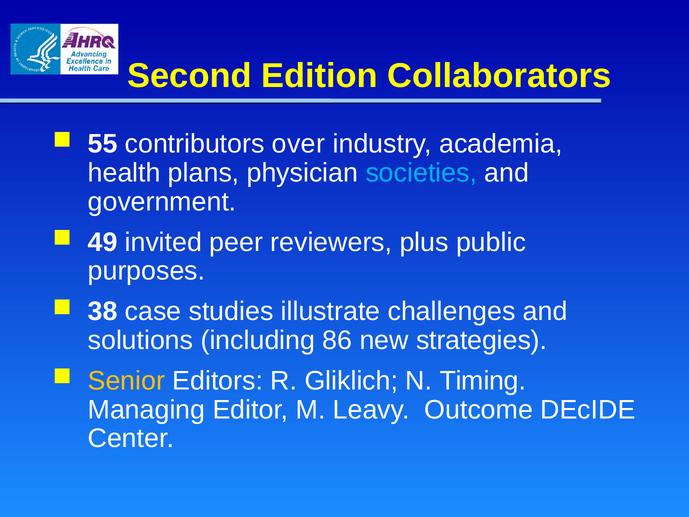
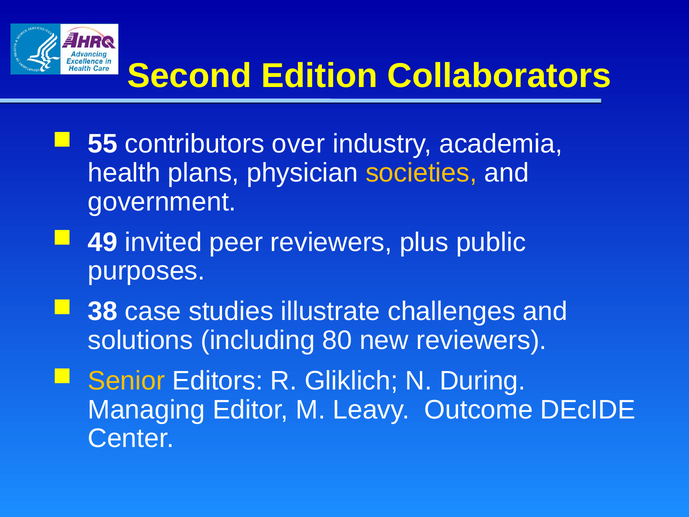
societies colour: light blue -> yellow (421, 173)
86: 86 -> 80 (337, 340)
new strategies: strategies -> reviewers (482, 340)
Timing: Timing -> During (483, 381)
